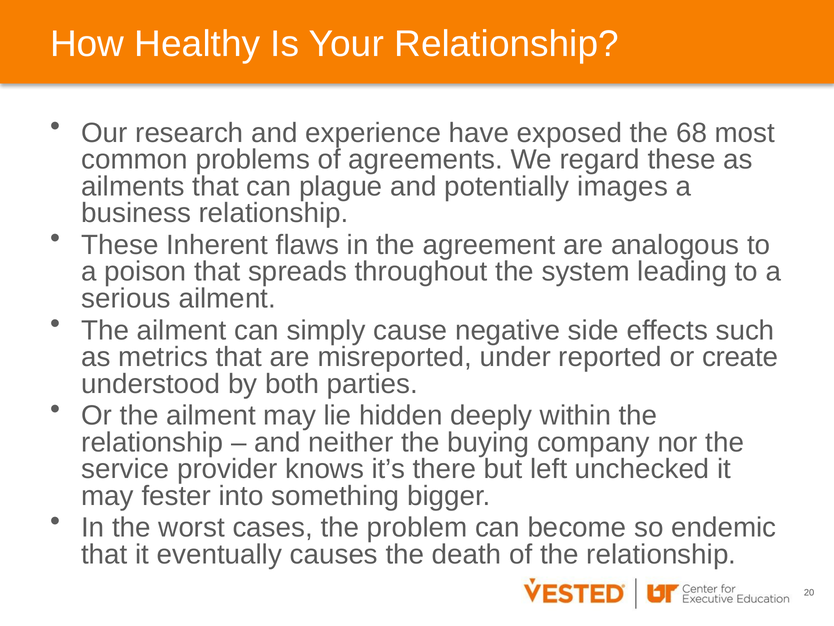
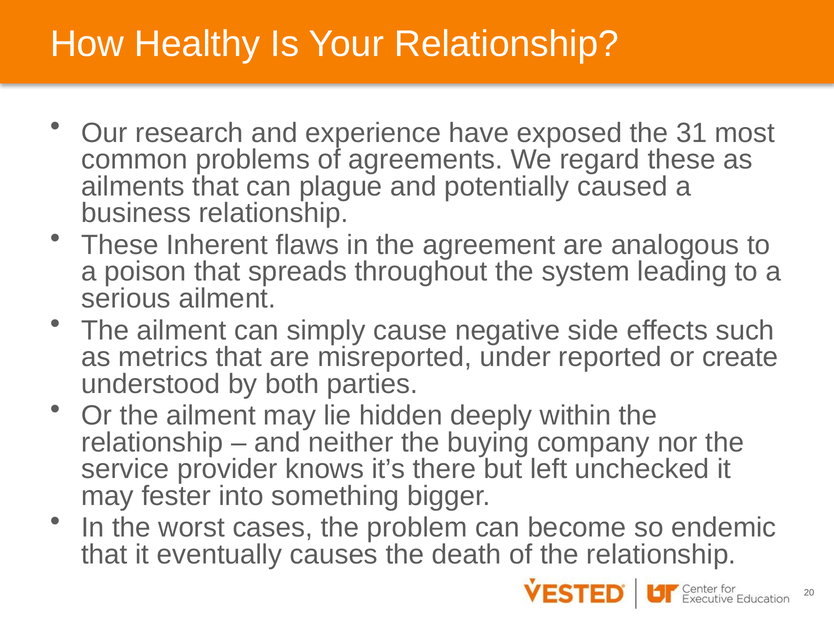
68: 68 -> 31 (692, 133)
images: images -> caused (623, 186)
